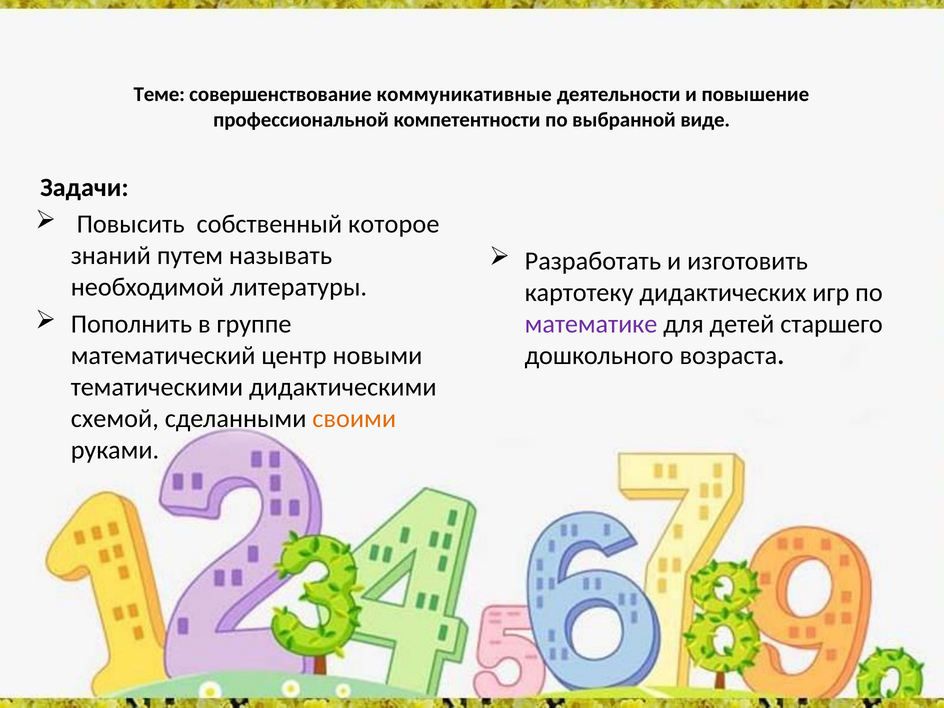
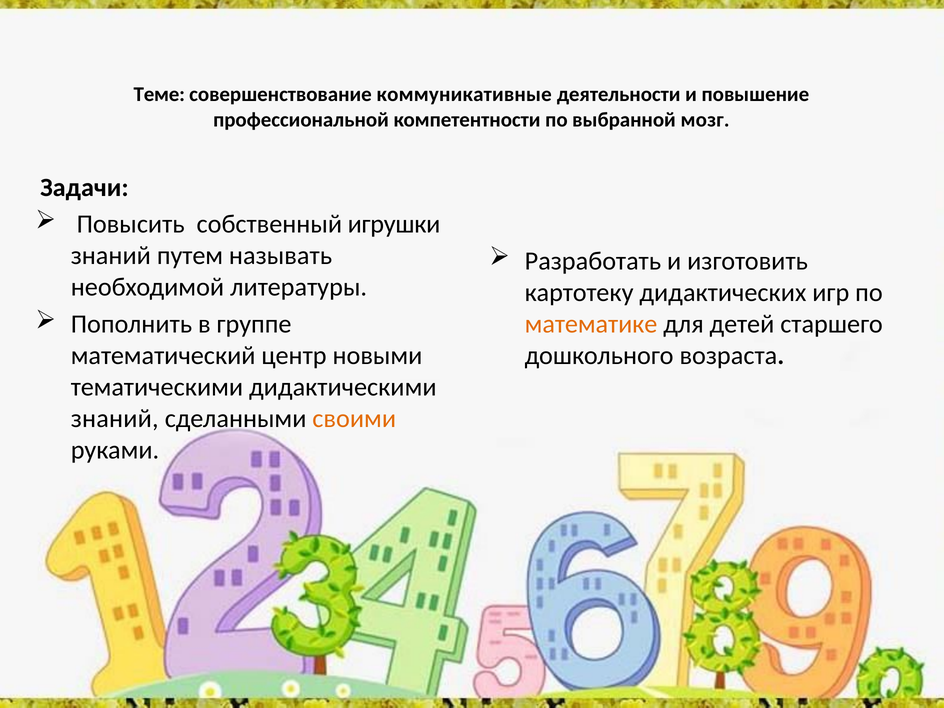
виде: виде -> мозг (705, 120)
которое: которое -> игрушки (394, 224)
математике colour: purple -> orange (591, 324)
схемой: схемой -> знаний (115, 419)
